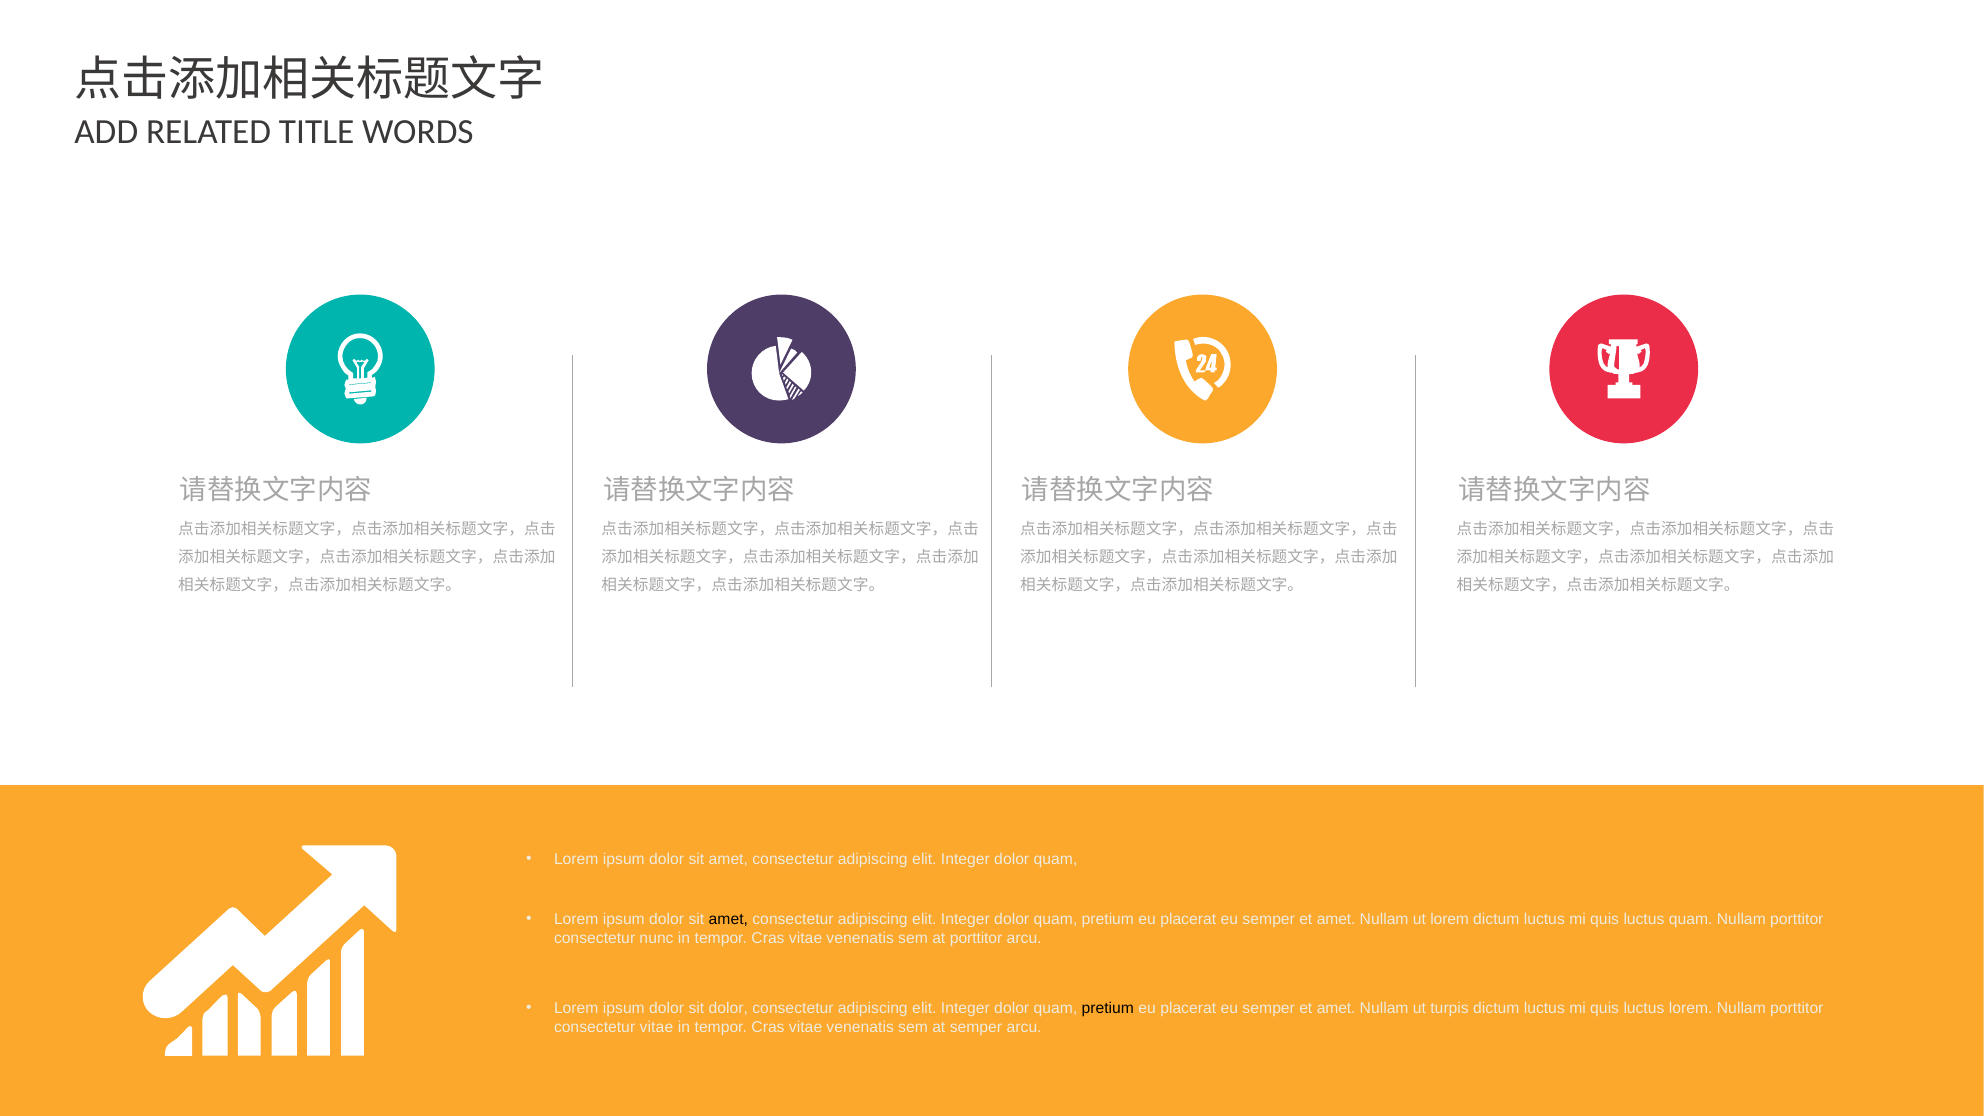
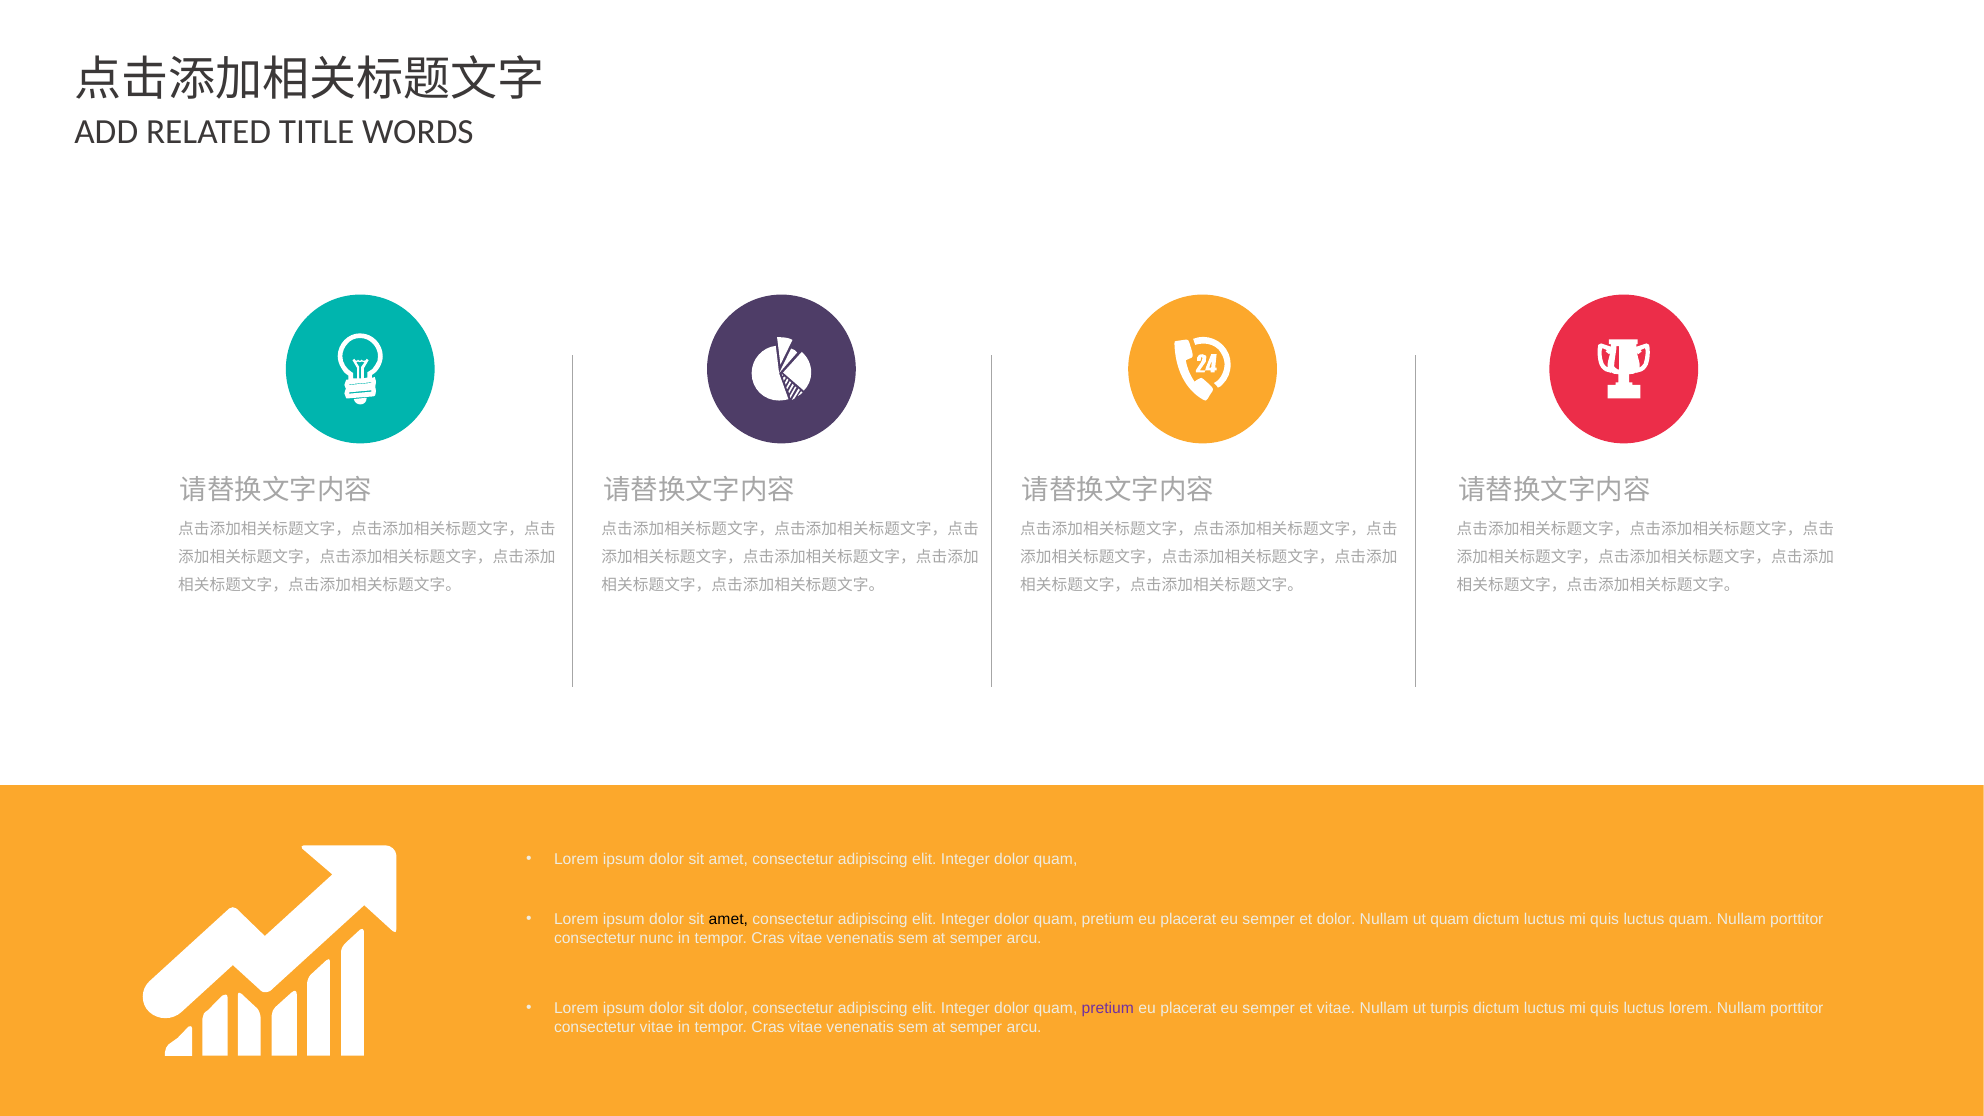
amet: amet -> dolor (1336, 919)
ut lorem: lorem -> quam (1450, 919)
porttitor: porttitor -> semper (976, 938)
pretium colour: black -> purple (1108, 1008)
amet: amet -> vitae (1336, 1008)
